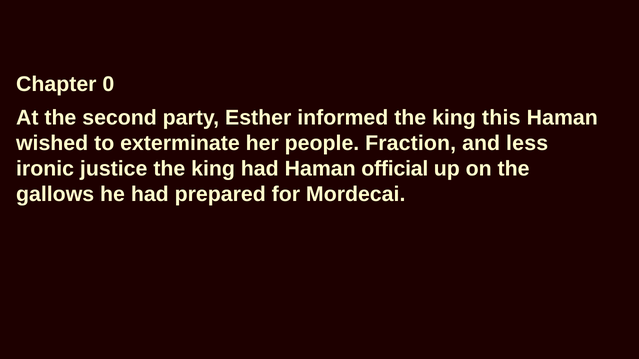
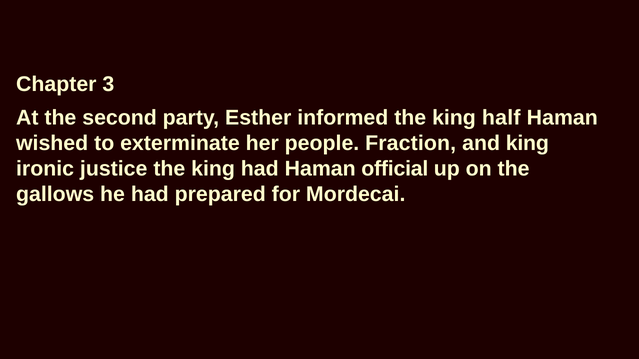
0: 0 -> 3 (108, 84)
this: this -> half (501, 118)
and less: less -> king (527, 144)
